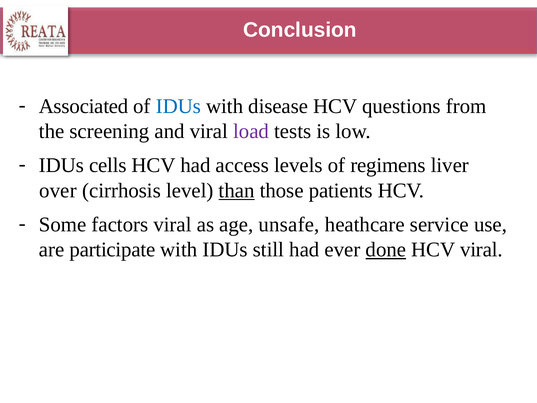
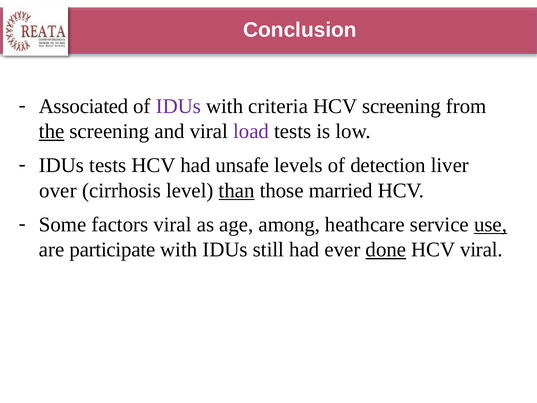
IDUs colour: blue -> purple (178, 106)
disease: disease -> criteria (278, 106)
HCV questions: questions -> screening (401, 106)
the underline: none -> present (52, 131)
IDUs cells: cells -> tests (108, 165)
access: access -> unsafe (242, 165)
regimens: regimens -> detection (388, 165)
patients: patients -> married (341, 190)
unsafe: unsafe -> among (289, 224)
use underline: none -> present (491, 224)
